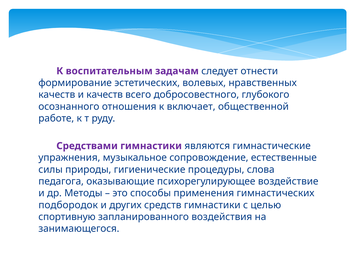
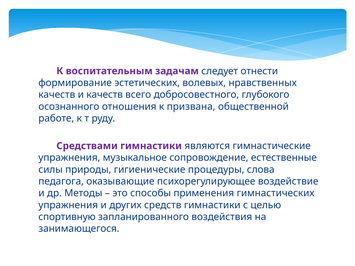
включает: включает -> призвана (191, 107)
подбородок: подбородок -> упражнения (68, 205)
